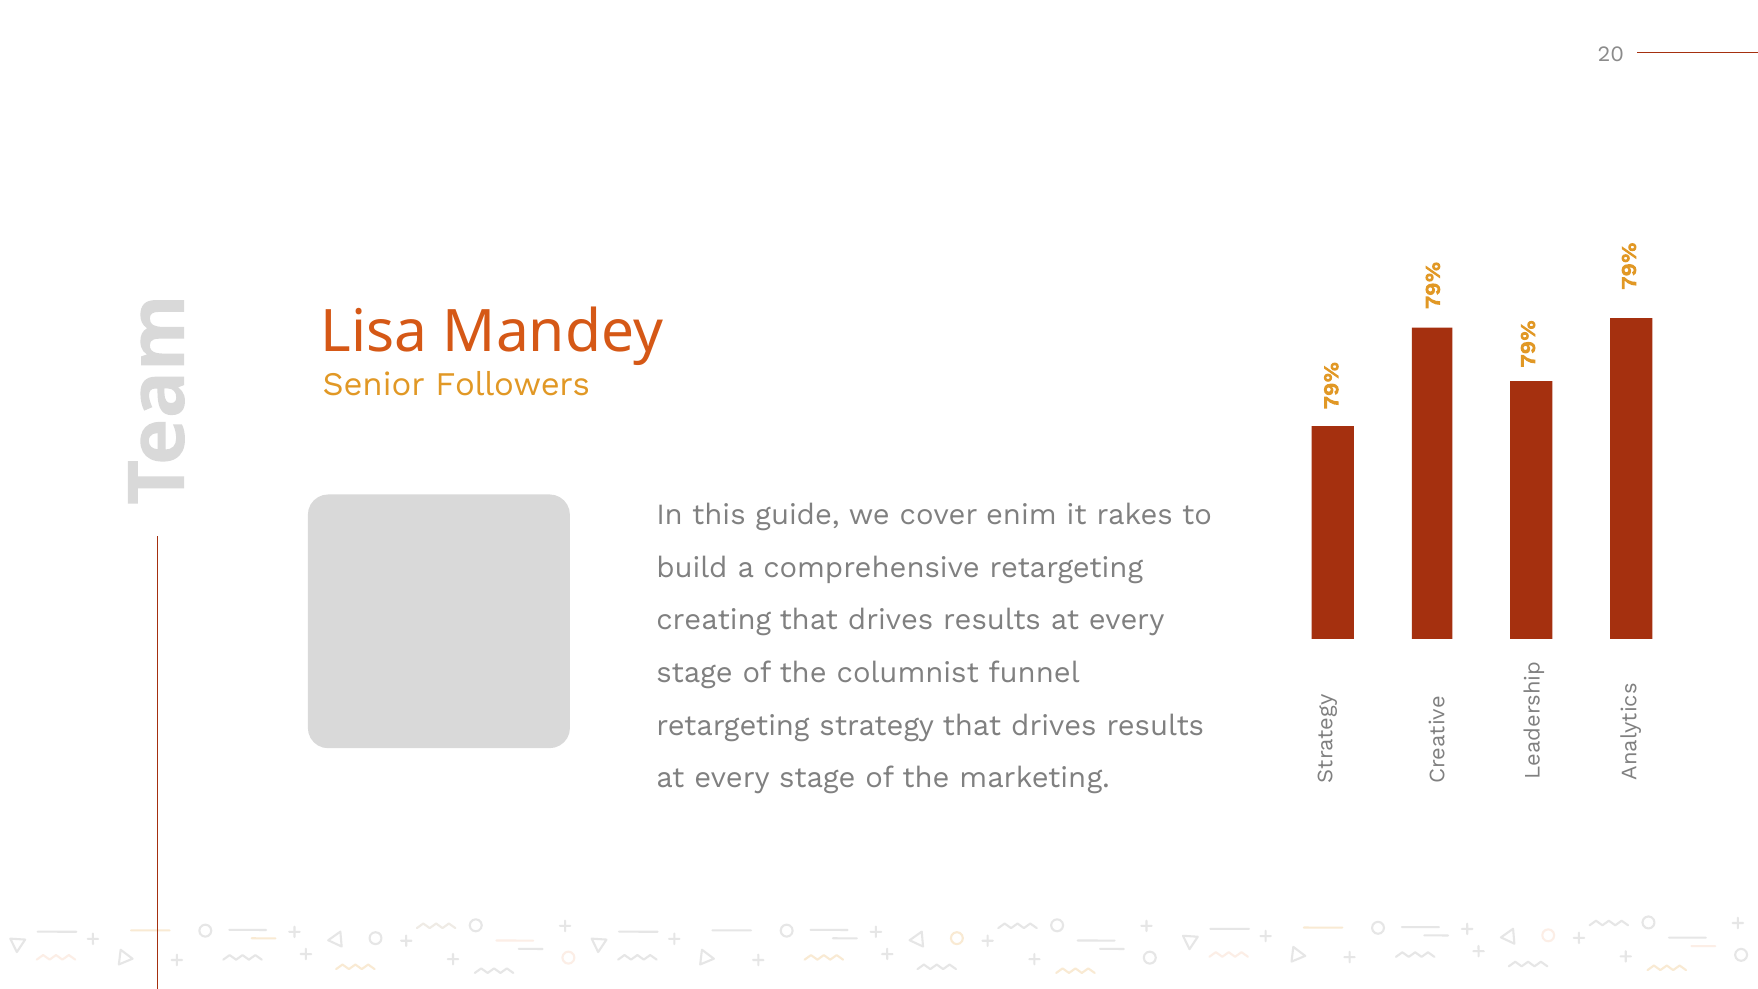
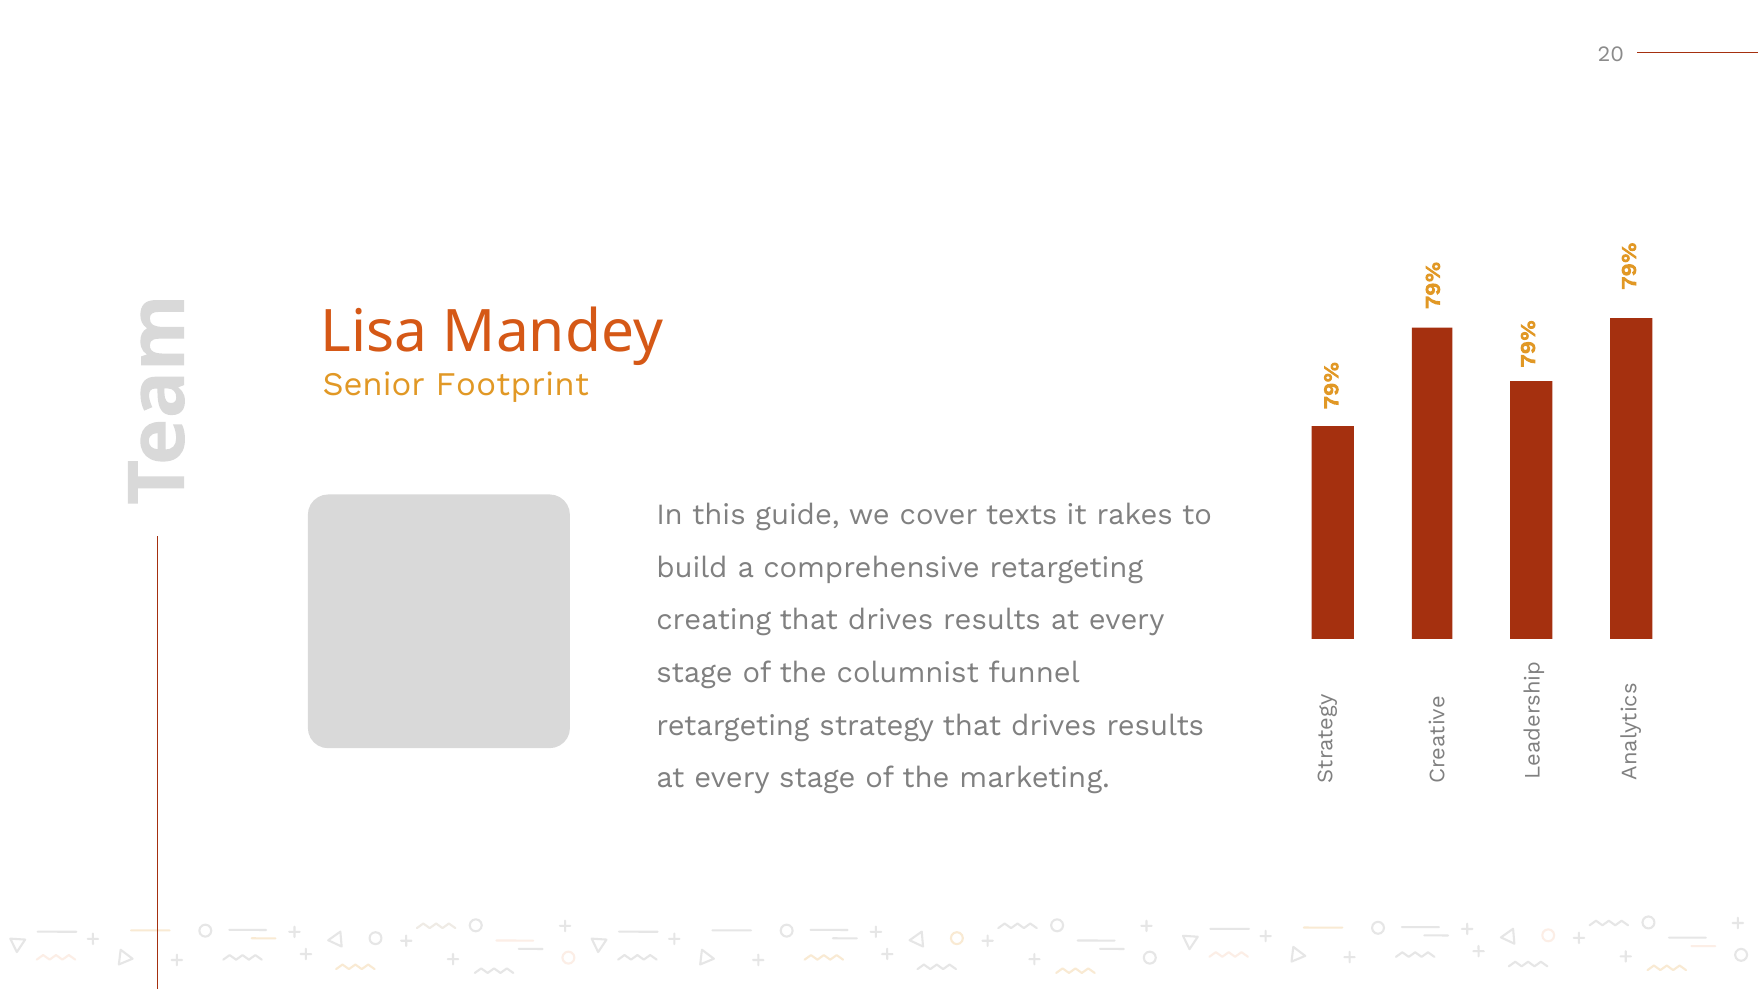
Followers: Followers -> Footprint (512, 384)
enim: enim -> texts (1022, 515)
